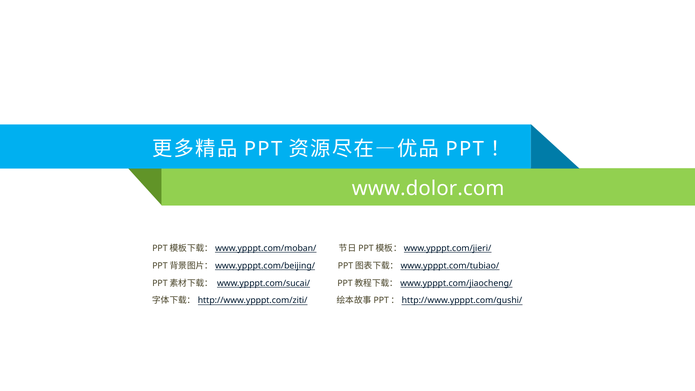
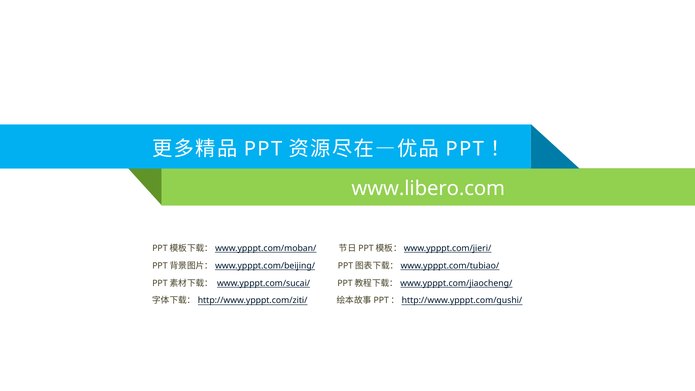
www.dolor.com: www.dolor.com -> www.libero.com (428, 188)
